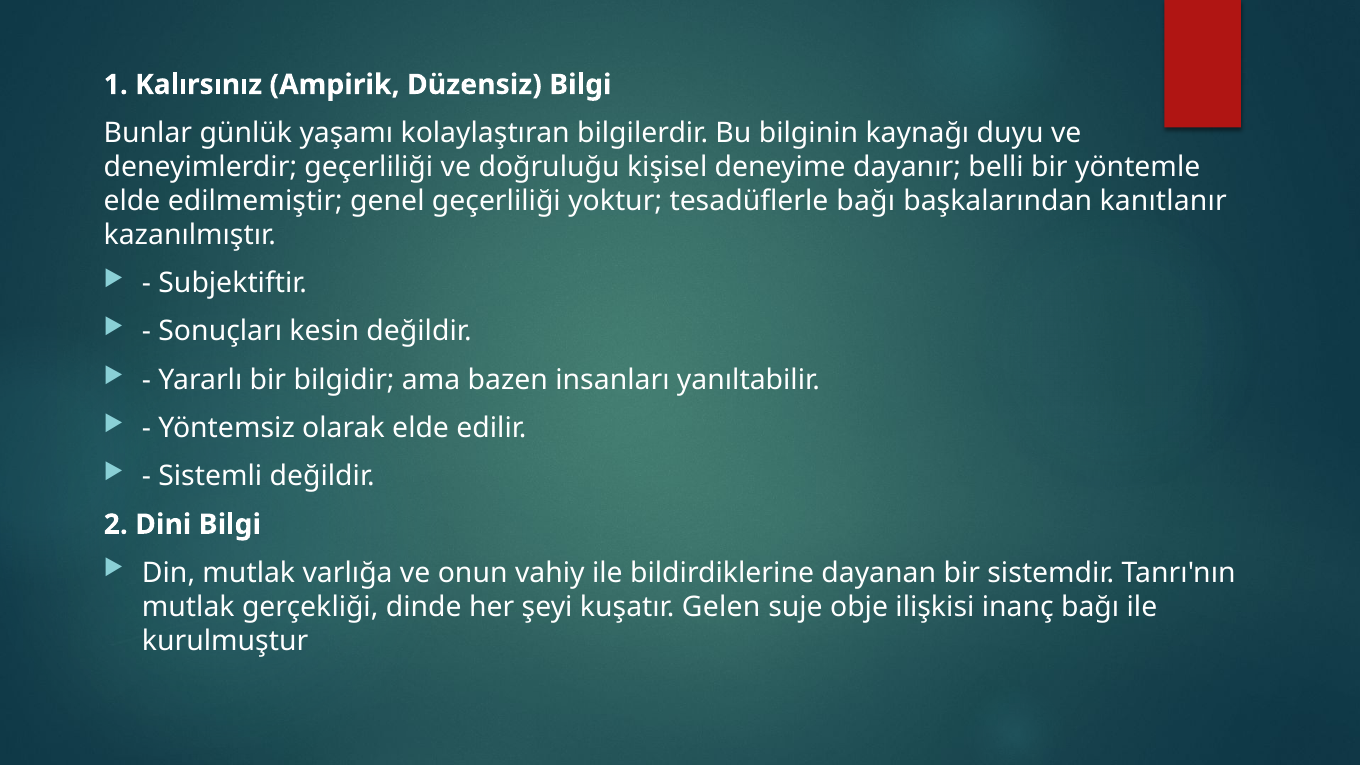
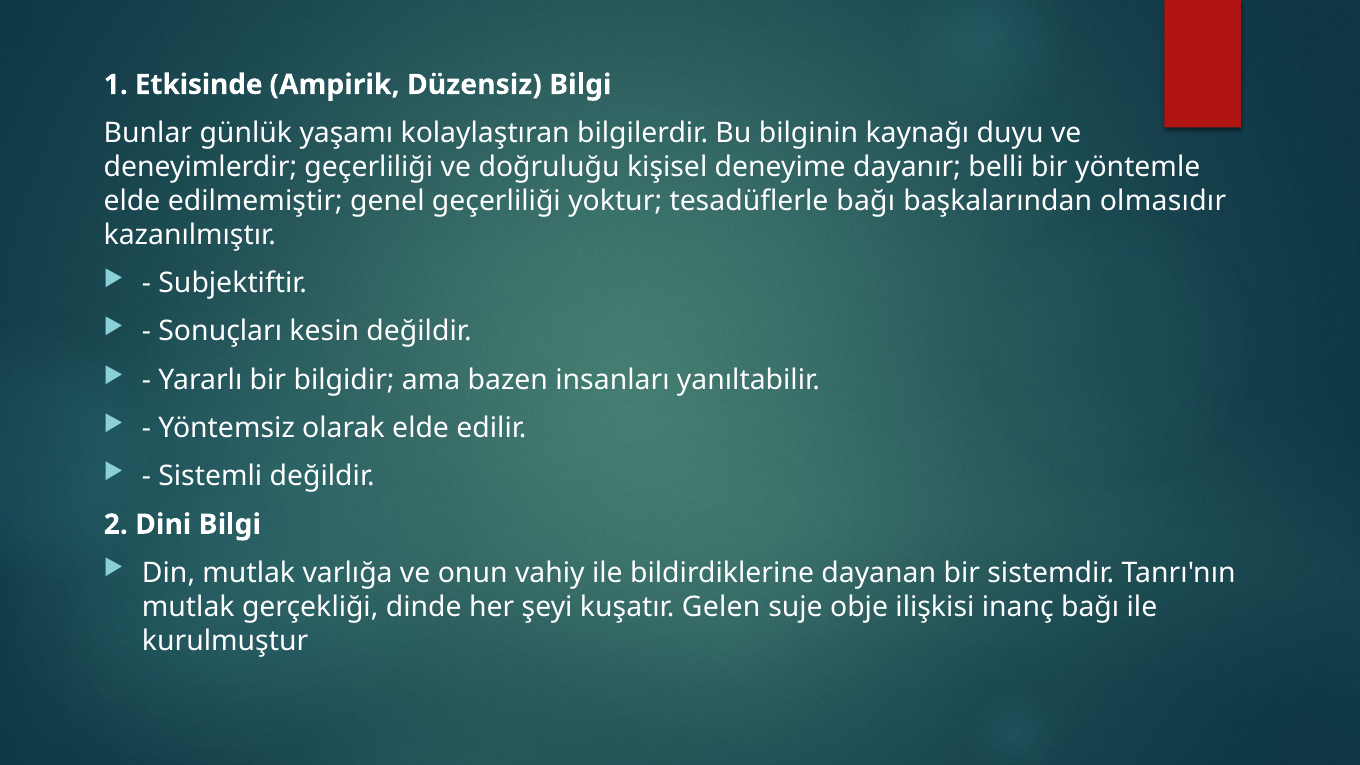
Kalırsınız: Kalırsınız -> Etkisinde (199, 85)
kanıtlanır: kanıtlanır -> olmasıdır (1163, 201)
